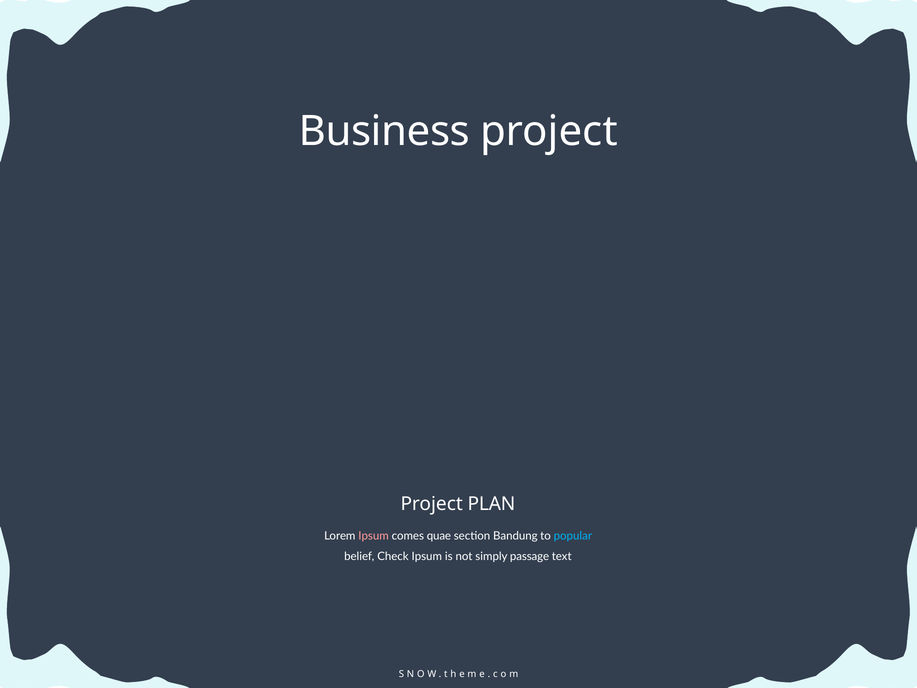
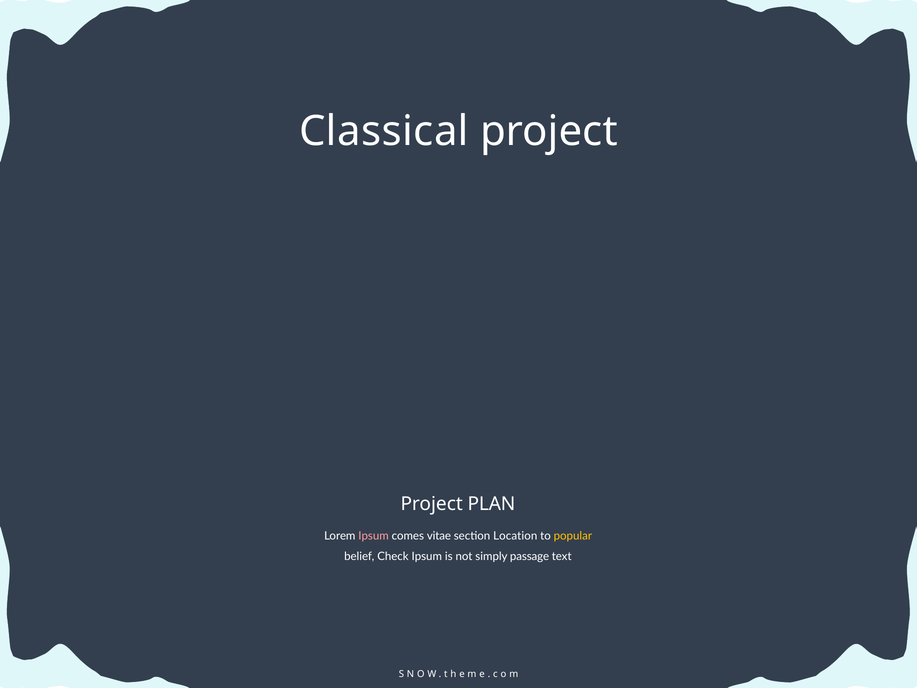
Business: Business -> Classical (384, 131)
quae: quae -> vitae (439, 536)
Bandung: Bandung -> Location (515, 536)
popular colour: light blue -> yellow (573, 536)
